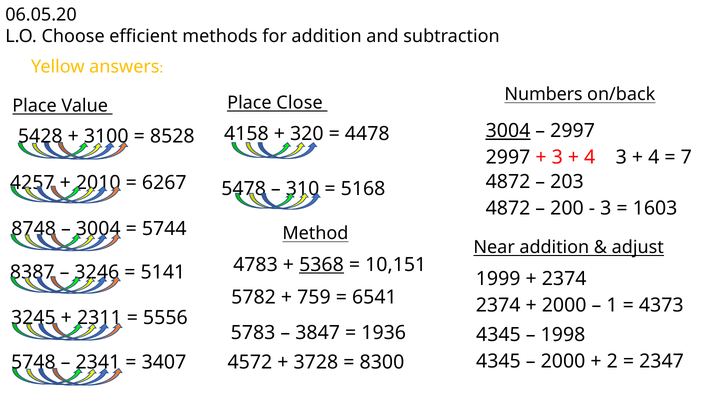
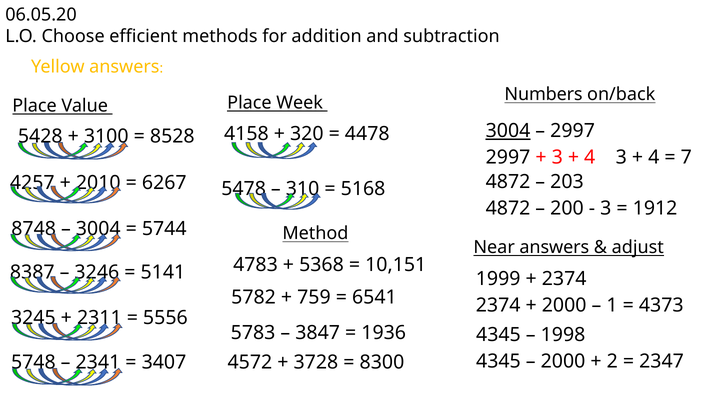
Close: Close -> Week (300, 103)
1603: 1603 -> 1912 (655, 208)
Near addition: addition -> answers (554, 247)
5368 underline: present -> none (321, 264)
